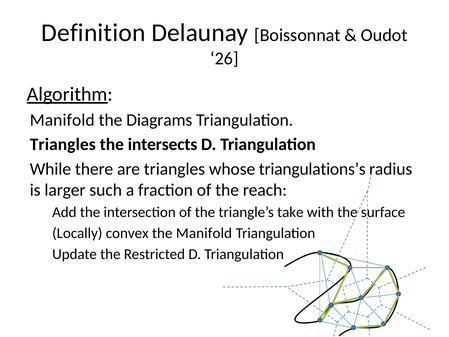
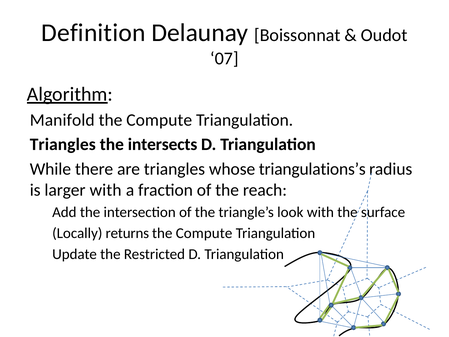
26: 26 -> 07 (224, 59)
Diagrams: Diagrams -> Compute (159, 120)
larger such: such -> with (106, 190)
take: take -> look (290, 212)
convex: convex -> returns (127, 233)
Manifold: Manifold -> Compute (204, 233)
